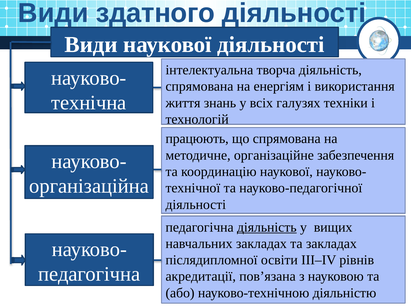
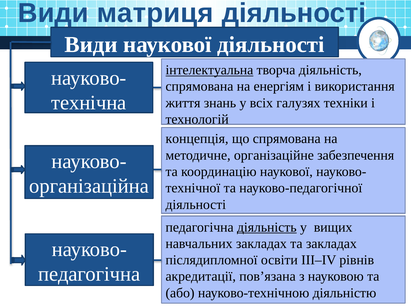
здатного: здатного -> матриця (155, 13)
інтелектуальна underline: none -> present (209, 70)
працюють: працюють -> концепція (197, 139)
